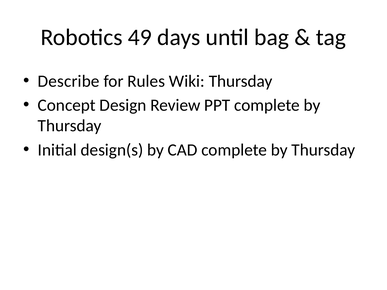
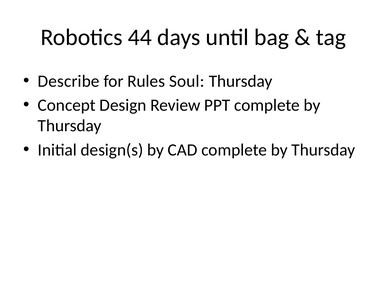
49: 49 -> 44 (140, 37)
Wiki: Wiki -> Soul (187, 81)
